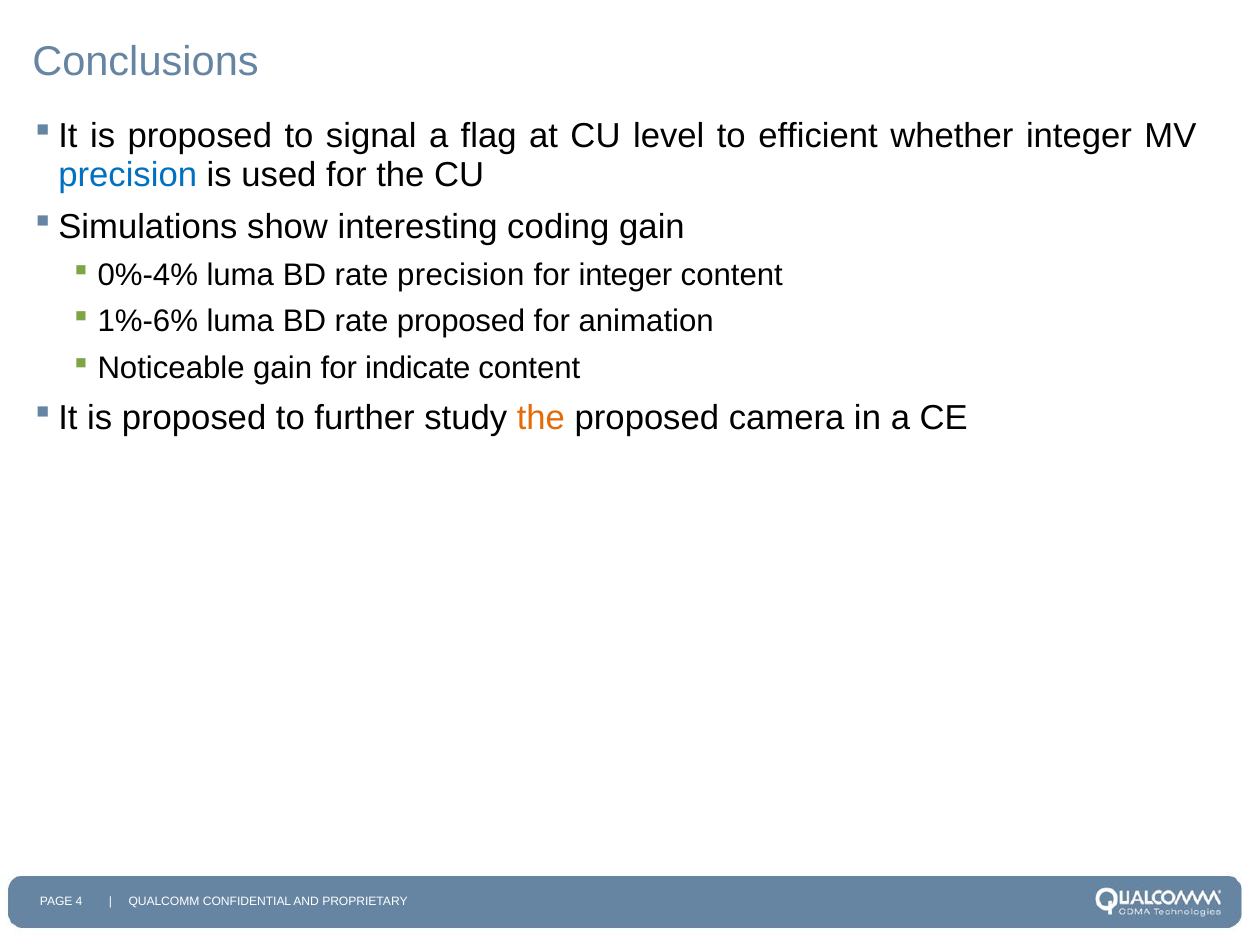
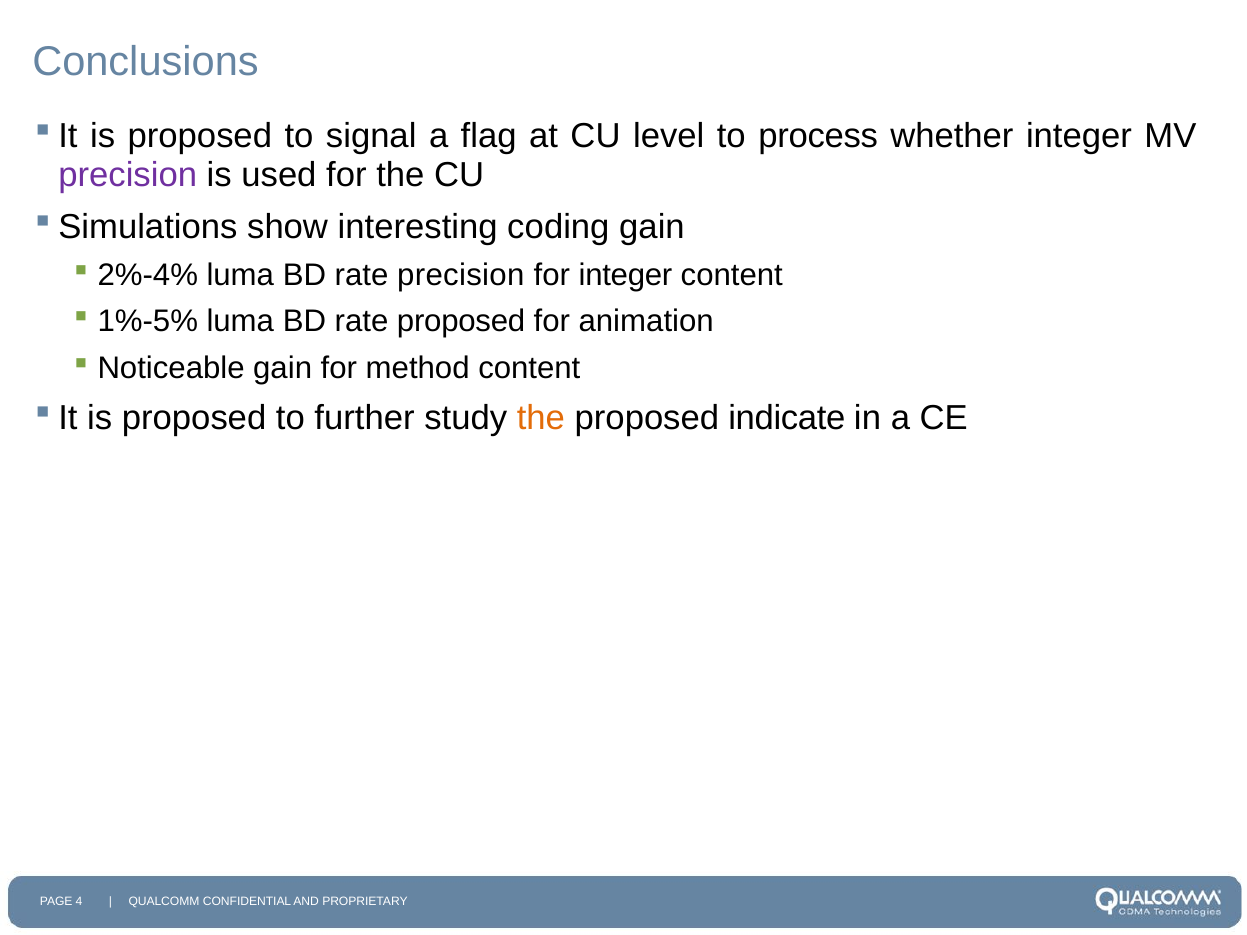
efficient: efficient -> process (818, 136)
precision colour: blue -> purple (128, 175)
0%-4%: 0%-4% -> 2%-4% (148, 275)
1%-6%: 1%-6% -> 1%-5% (148, 322)
indicate: indicate -> method (418, 368)
camera: camera -> indicate (787, 418)
